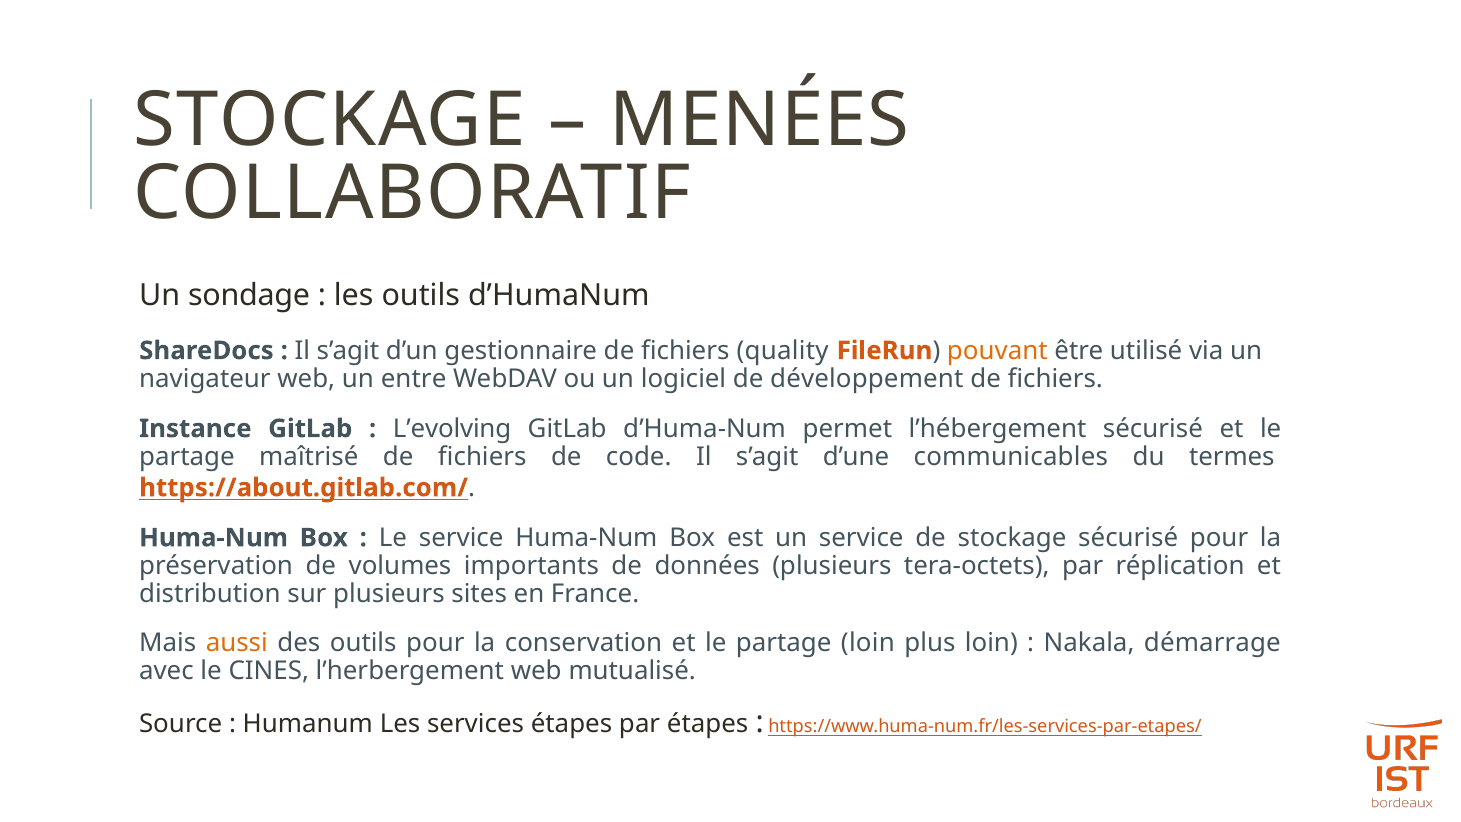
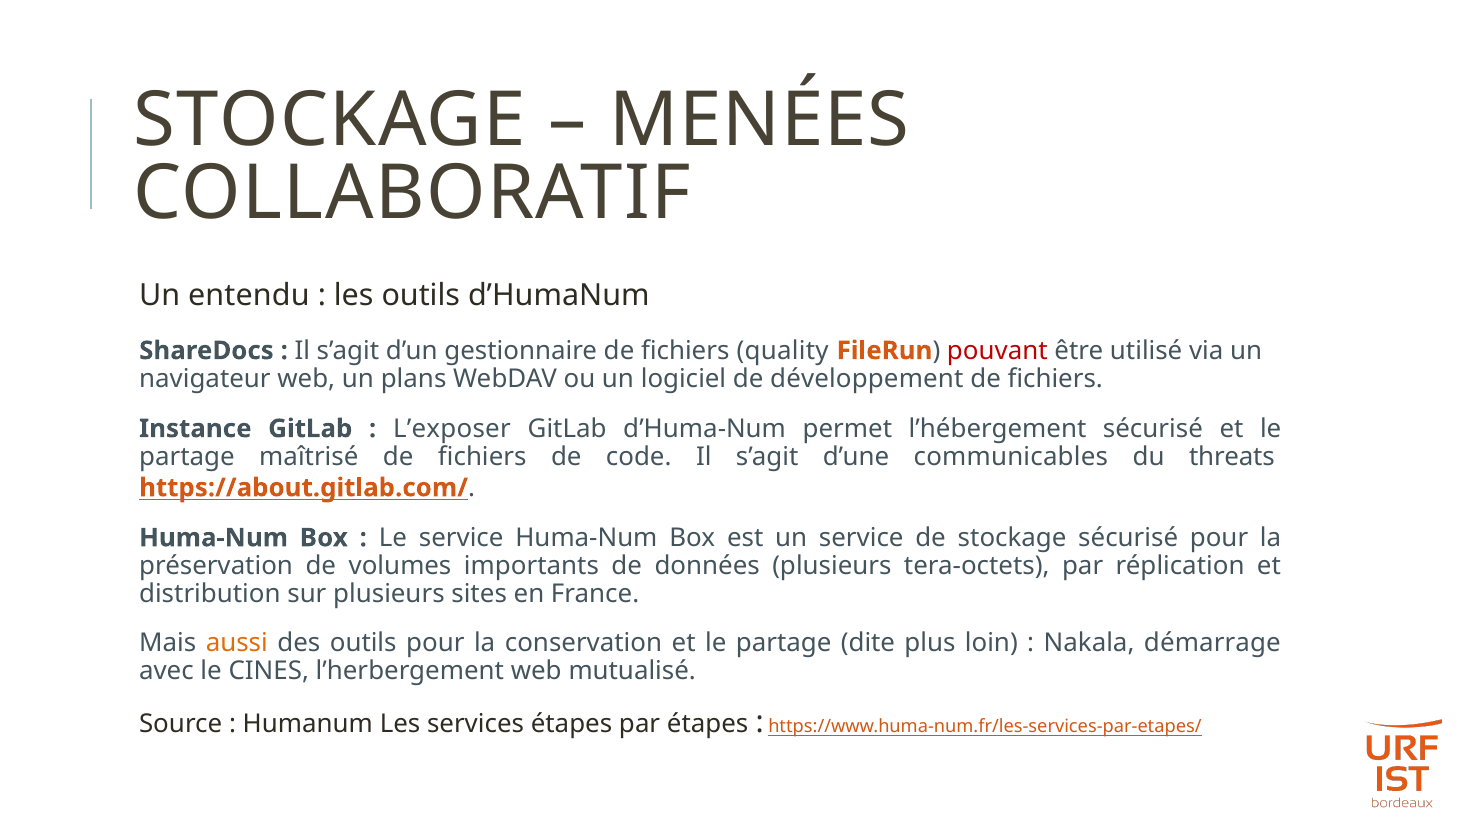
sondage: sondage -> entendu (249, 296)
pouvant colour: orange -> red (997, 351)
entre: entre -> plans (414, 379)
L’evolving: L’evolving -> L’exposer (452, 429)
termes: termes -> threats (1232, 457)
partage loin: loin -> dite (868, 643)
